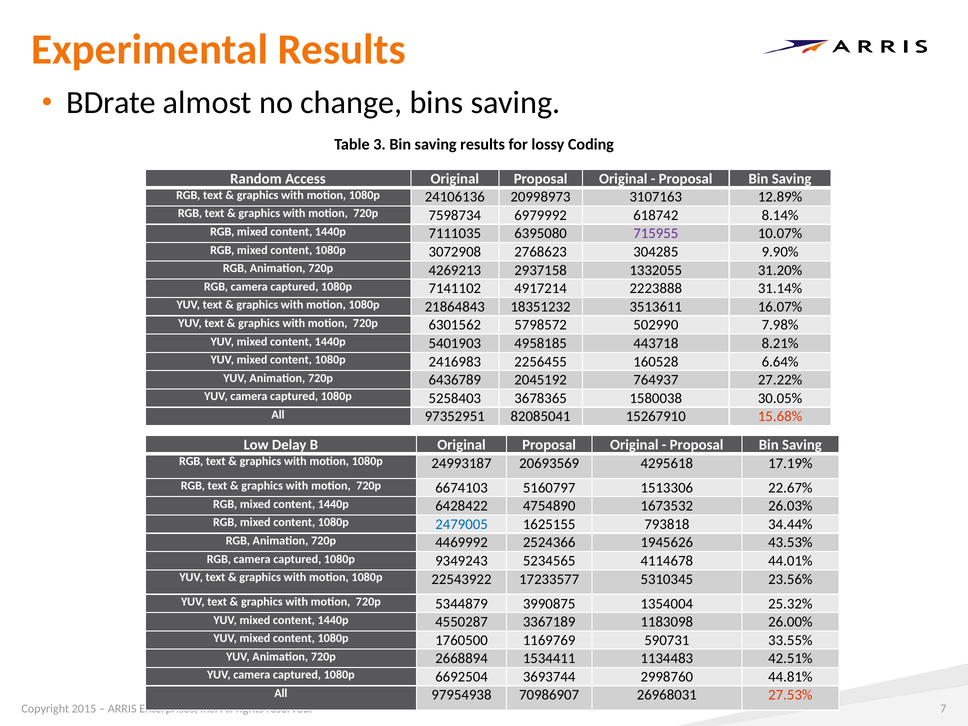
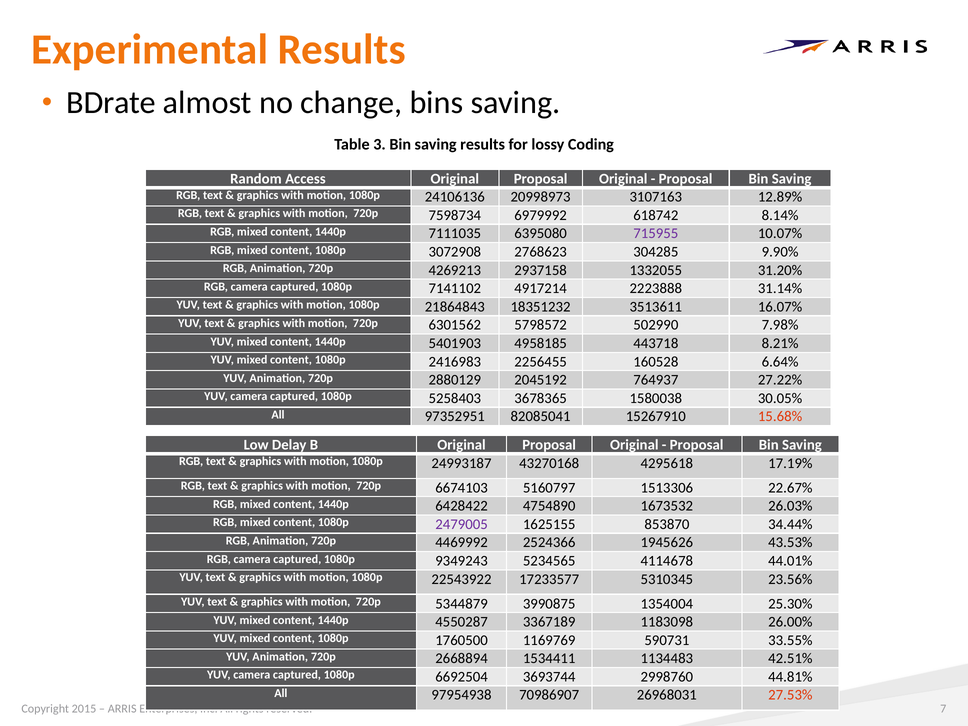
6436789: 6436789 -> 2880129 (455, 380)
20693569: 20693569 -> 43270168 (549, 463)
2479005 colour: blue -> purple (462, 524)
793818: 793818 -> 853870 (667, 524)
25.32%: 25.32% -> 25.30% (790, 604)
